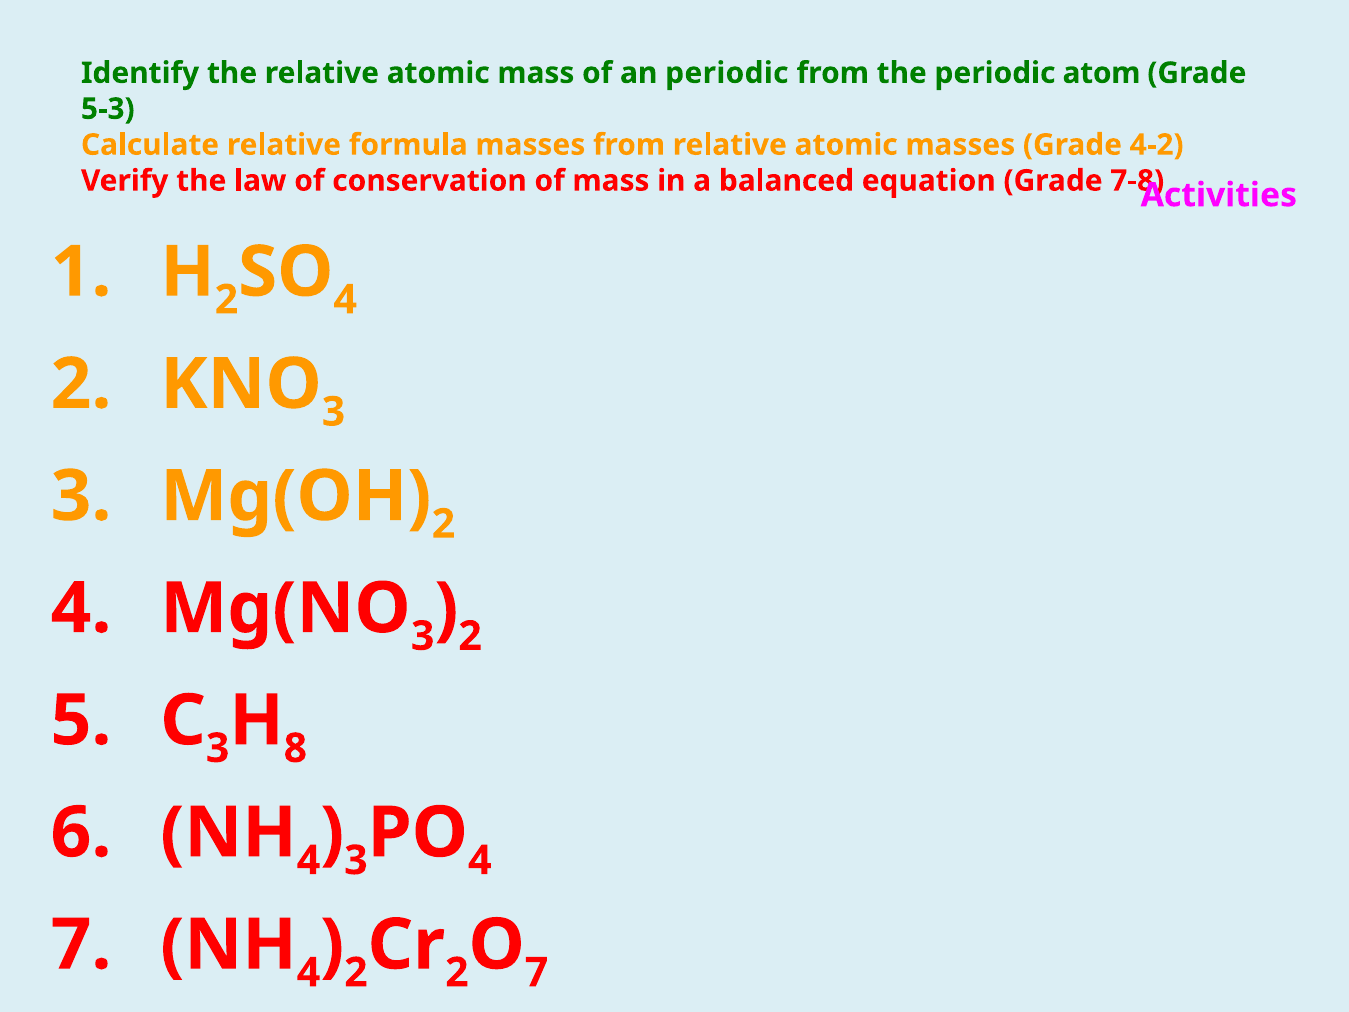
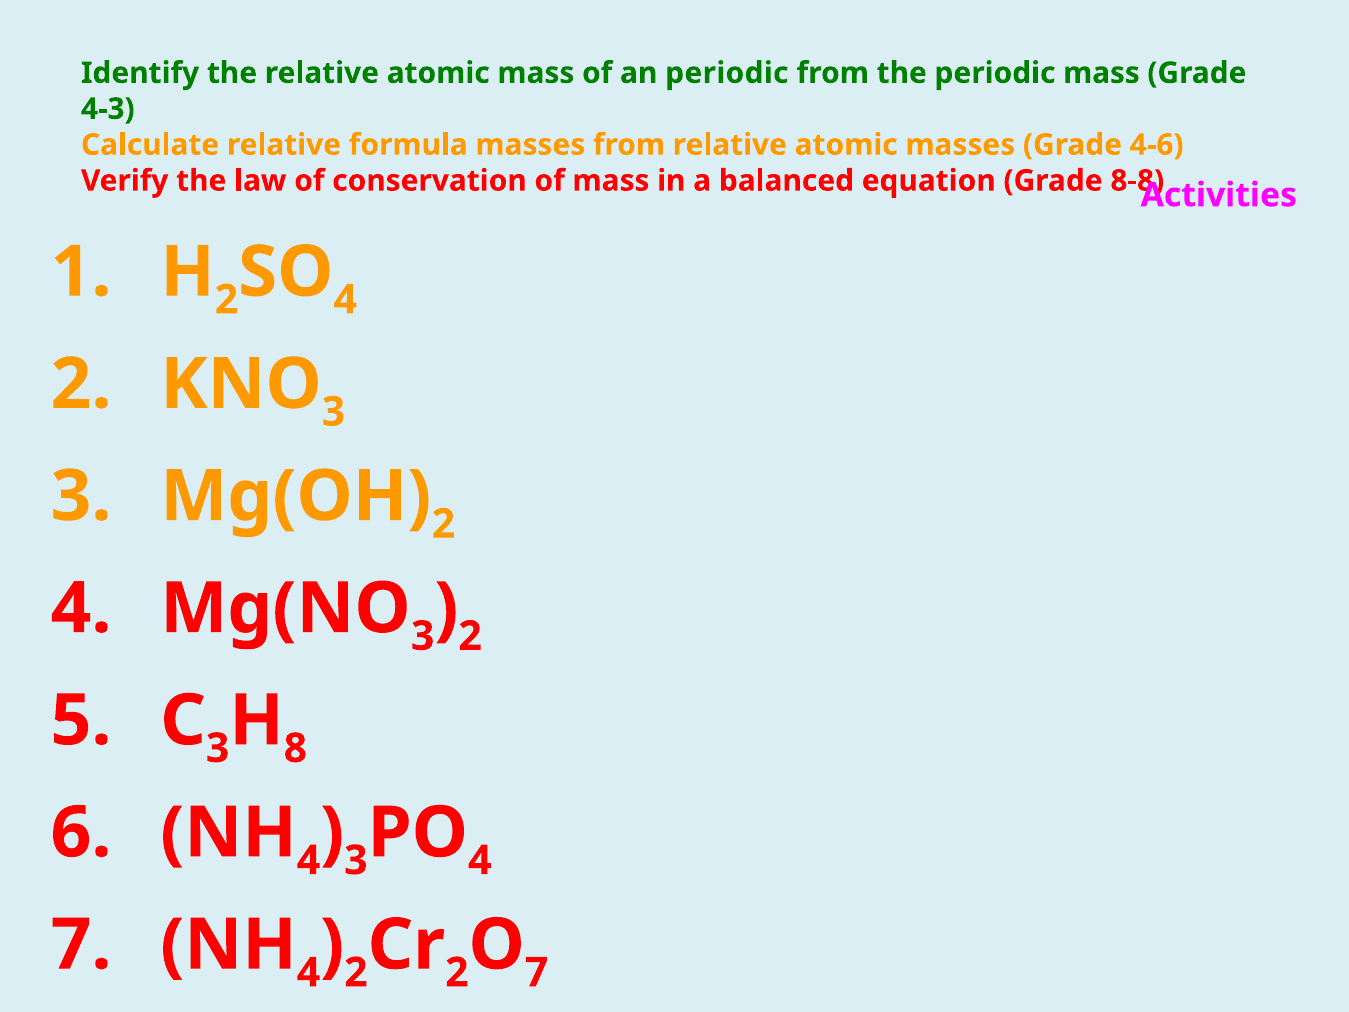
periodic atom: atom -> mass (1101, 73)
5-3: 5-3 -> 4-3 (108, 109)
4-2: 4-2 -> 4-6 (1157, 145)
7-8: 7-8 -> 8-8 (1137, 181)
